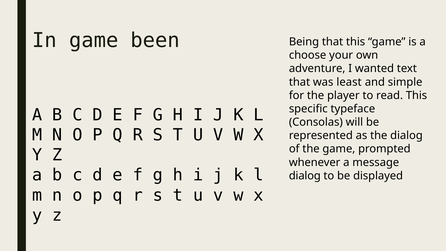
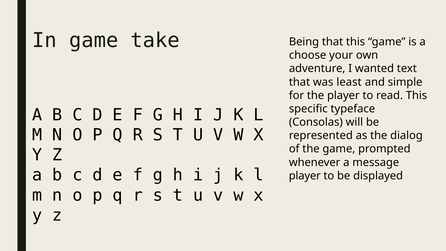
been: been -> take (155, 41)
dialog: dialog -> player (305, 176)
